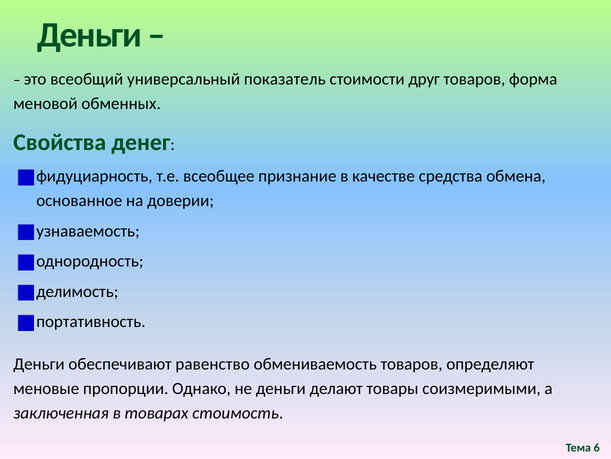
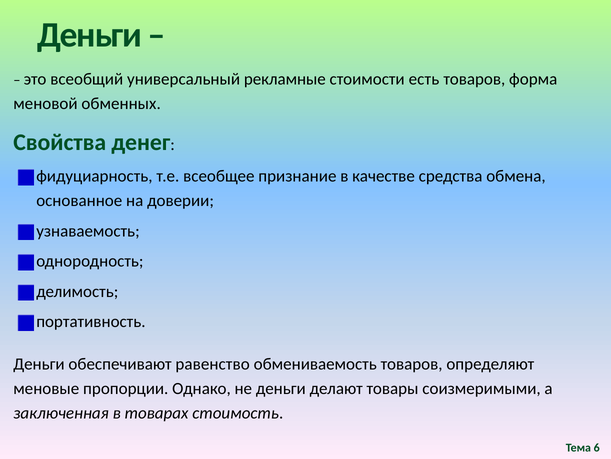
показатель: показатель -> рекламные (285, 79)
друг: друг -> есть (424, 79)
